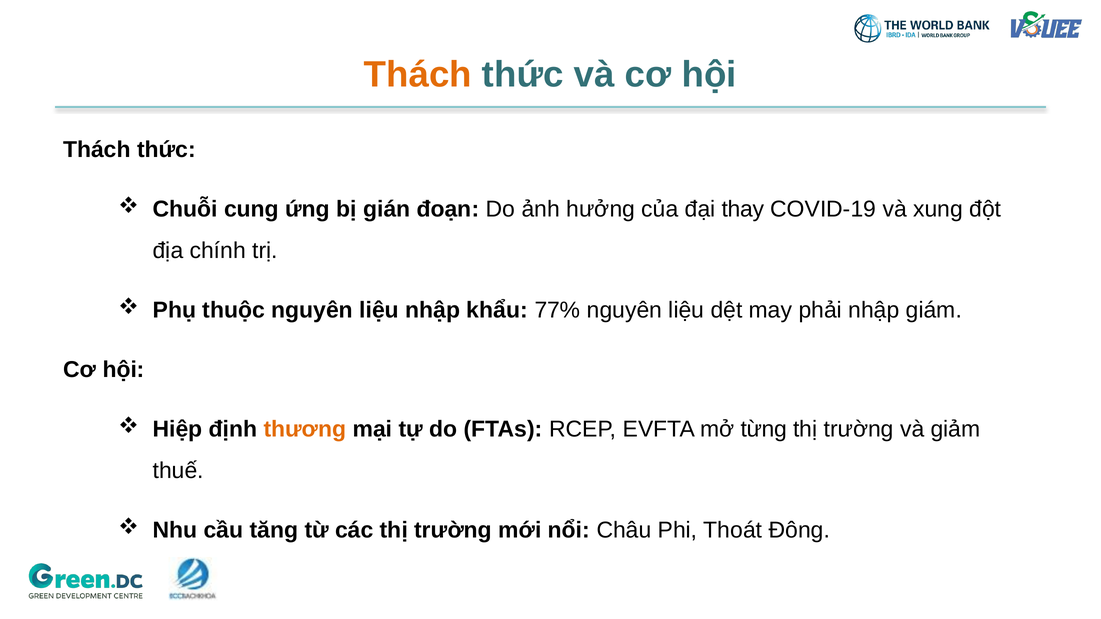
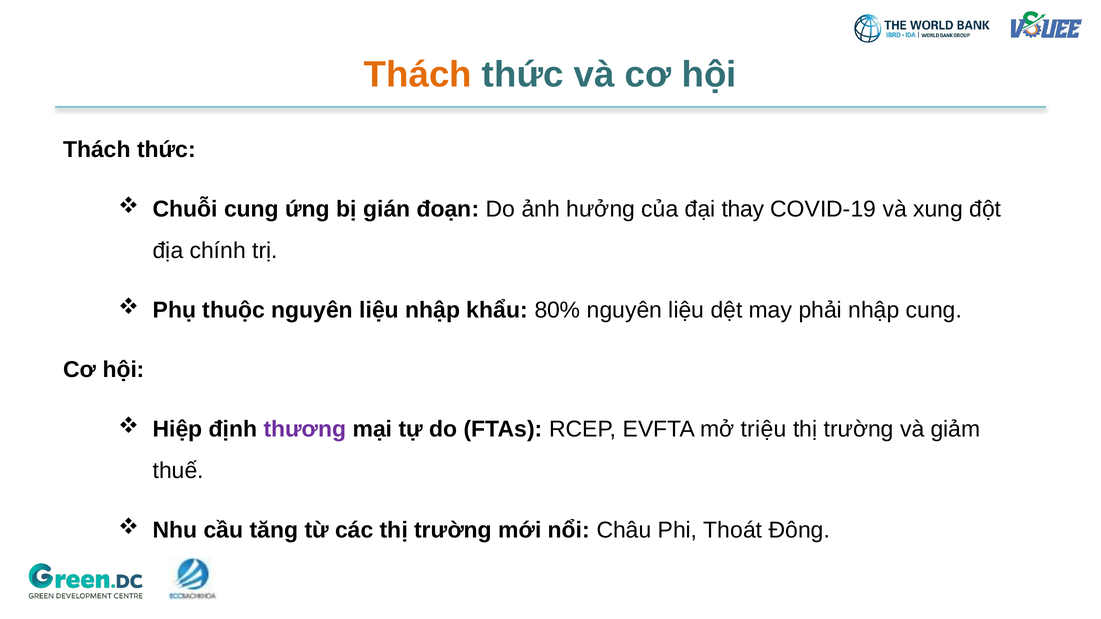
77%: 77% -> 80% (557, 310)
nhập giám: giám -> cung (934, 310)
thương colour: orange -> purple (305, 430)
từng: từng -> triệu (764, 430)
